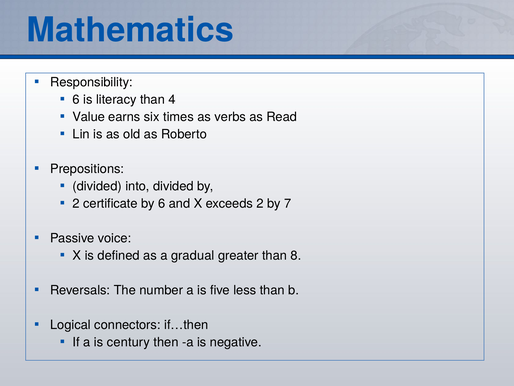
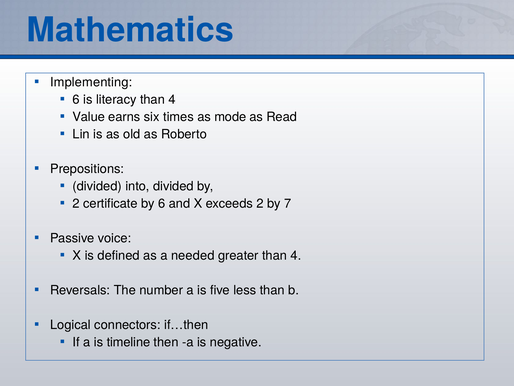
Responsibility: Responsibility -> Implementing (91, 82)
verbs: verbs -> mode (230, 117)
gradual: gradual -> needed (193, 255)
greater than 8: 8 -> 4 (296, 255)
century: century -> timeline (128, 342)
